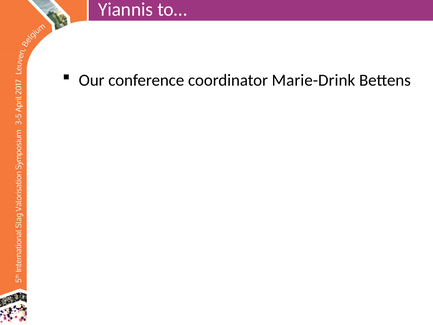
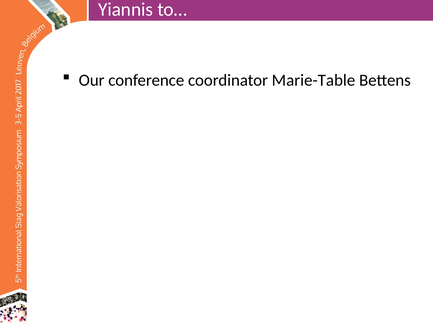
Marie-Drink: Marie-Drink -> Marie-Table (314, 80)
